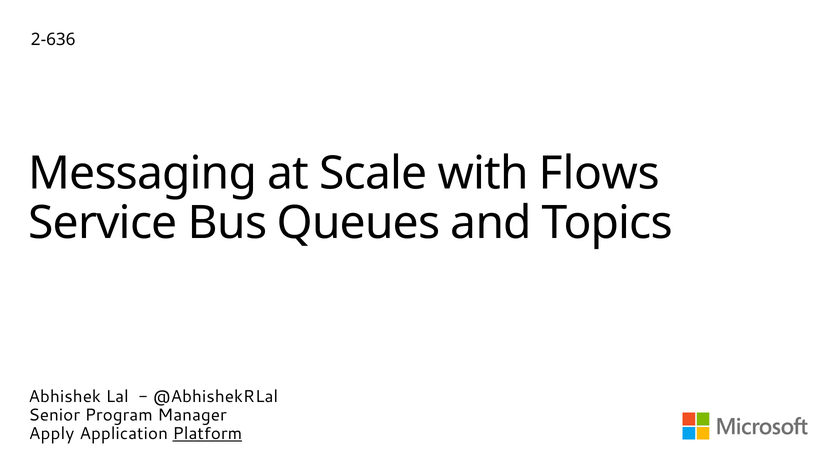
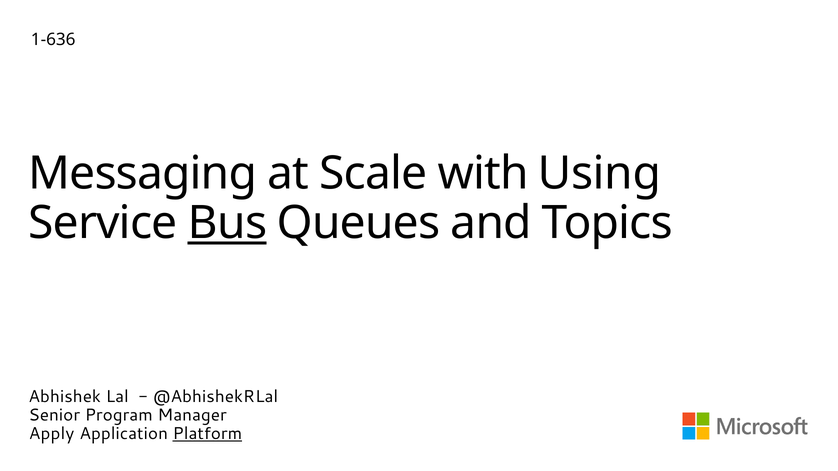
2-636: 2-636 -> 1-636 (53, 40)
Flows: Flows -> Using (599, 173)
Bus underline: none -> present (227, 223)
